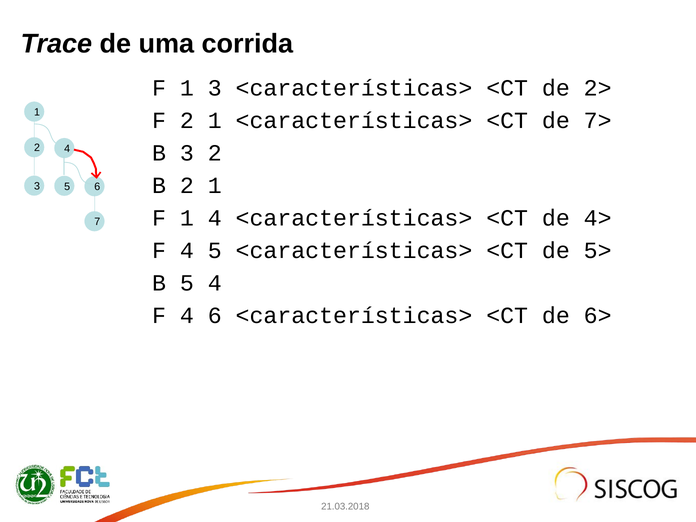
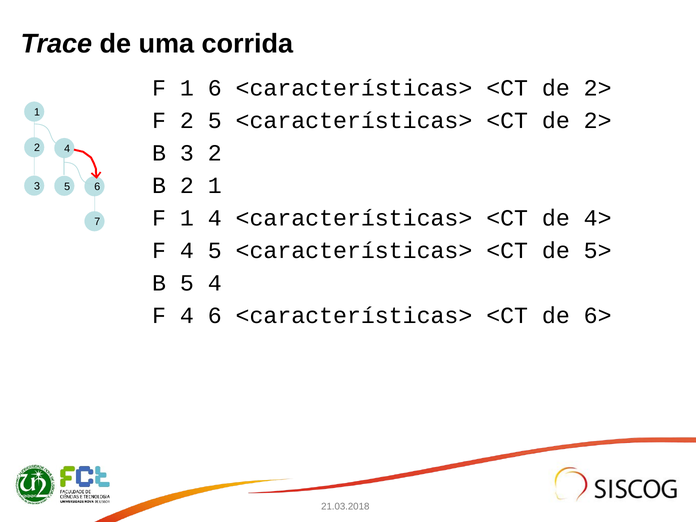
1 3: 3 -> 6 (215, 88)
F 2 1: 1 -> 5 (215, 121)
7>: 7> -> 2> (598, 121)
